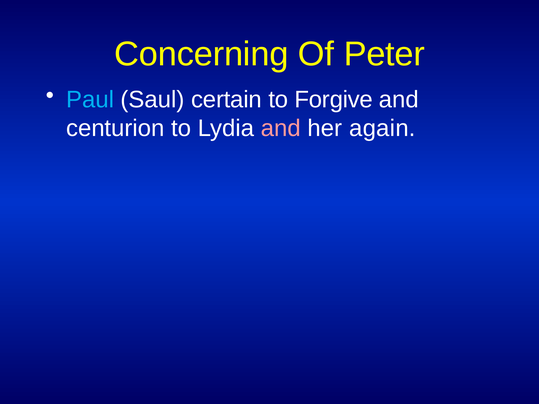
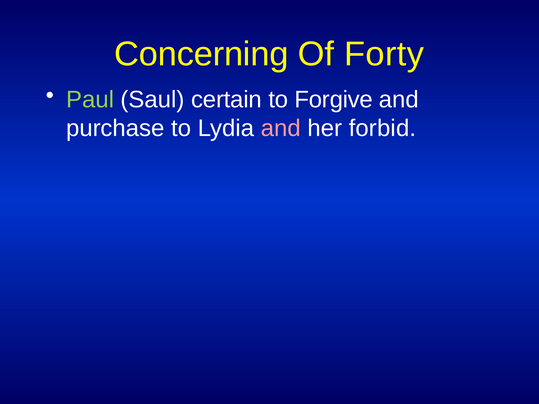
Peter: Peter -> Forty (384, 54)
Paul colour: light blue -> light green (90, 100)
centurion: centurion -> purchase (115, 128)
again: again -> forbid (382, 128)
